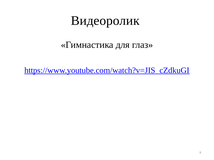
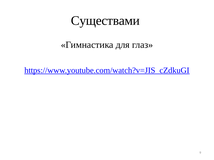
Видеоролик: Видеоролик -> Существами (105, 21)
